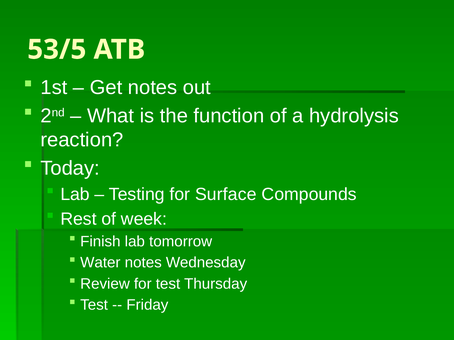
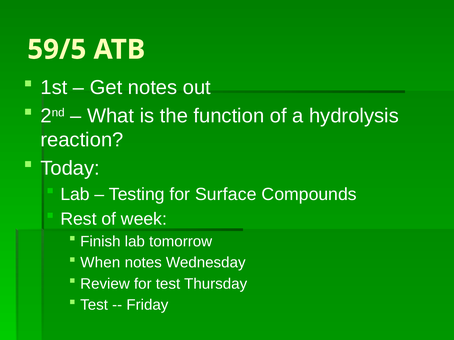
53/5: 53/5 -> 59/5 (57, 50)
Water: Water -> When (100, 263)
